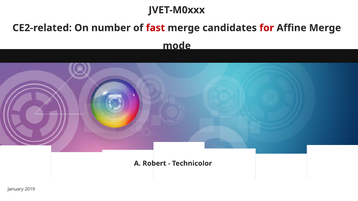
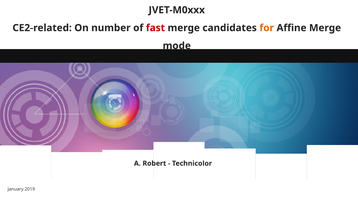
for colour: red -> orange (267, 28)
